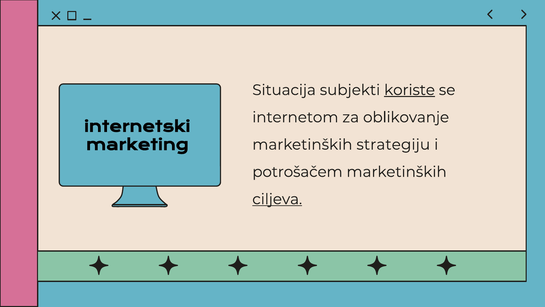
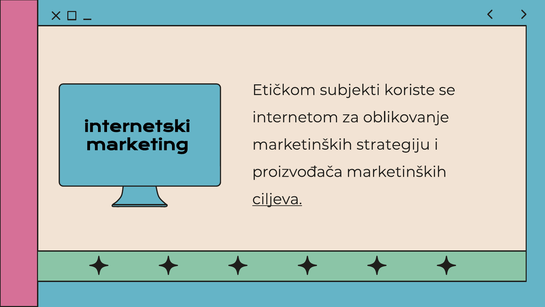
Situacija: Situacija -> Etičkom (284, 90)
koriste underline: present -> none (410, 90)
potrošačem: potrošačem -> proizvođača (297, 172)
